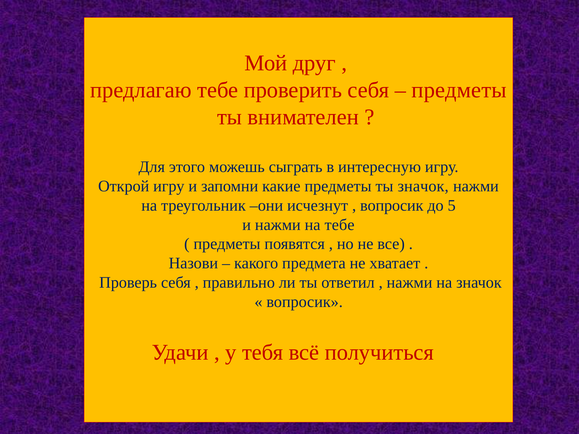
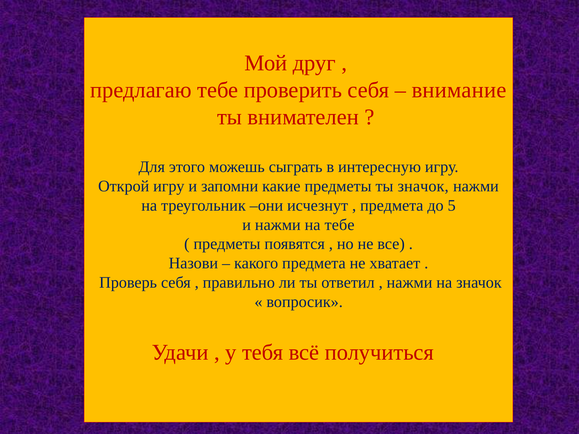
предметы: предметы -> внимание (459, 90)
вопросик: вопросик -> предмета (392, 206)
